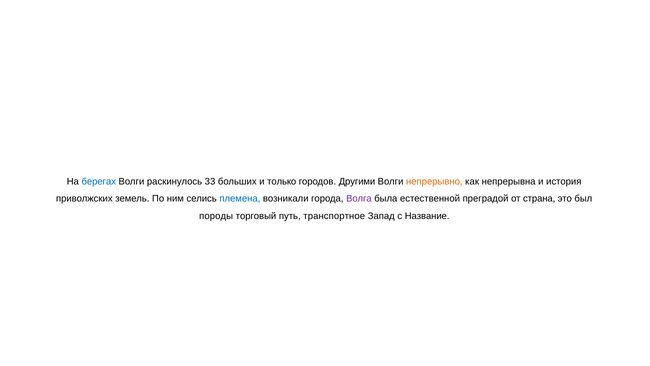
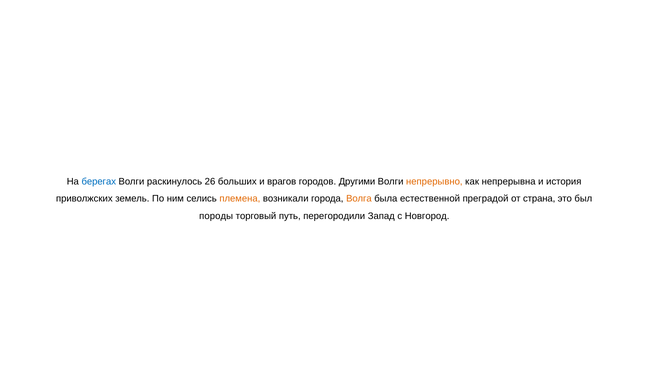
33: 33 -> 26 (210, 182)
только: только -> врагов (282, 182)
племена colour: blue -> orange (240, 199)
Волга colour: purple -> orange (359, 199)
транспортное: транспортное -> перегородили (334, 216)
Название: Название -> Новгород (427, 216)
